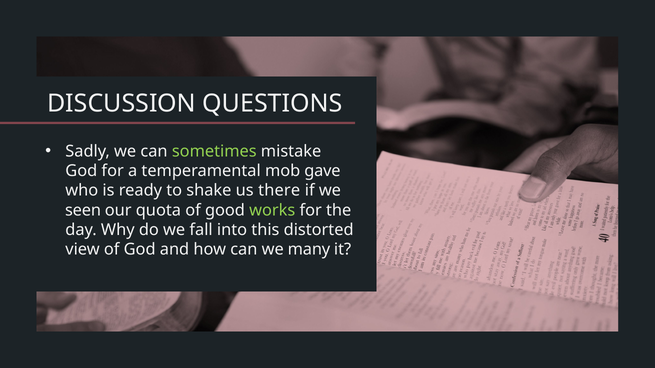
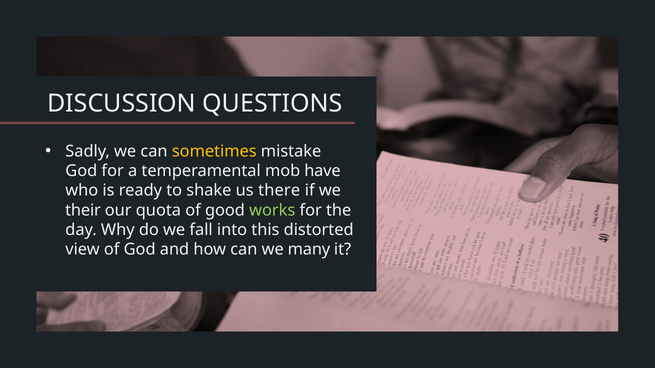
sometimes colour: light green -> yellow (214, 151)
gave: gave -> have (322, 171)
seen: seen -> their (83, 210)
